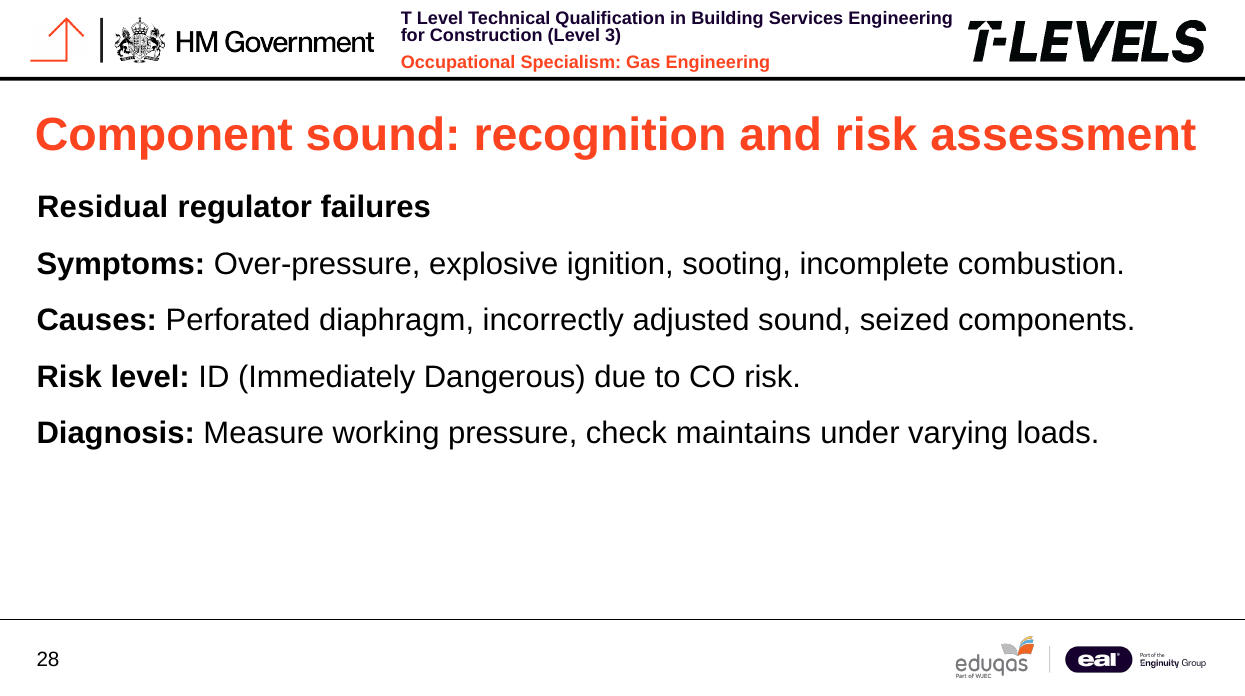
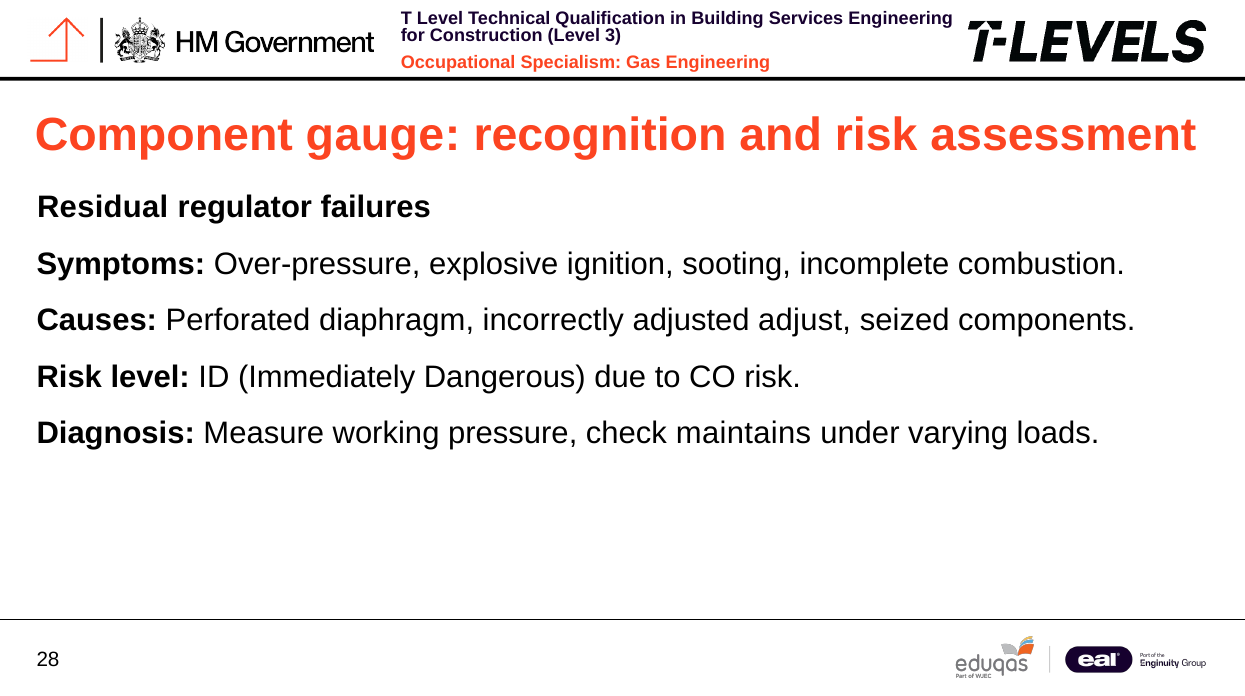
Component sound: sound -> gauge (383, 135)
adjusted sound: sound -> adjust (805, 320)
